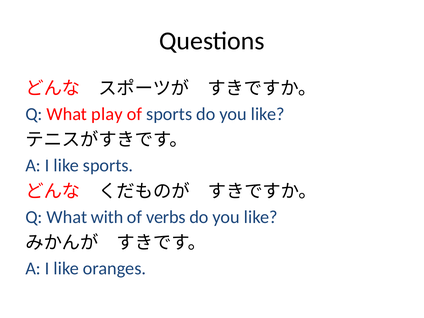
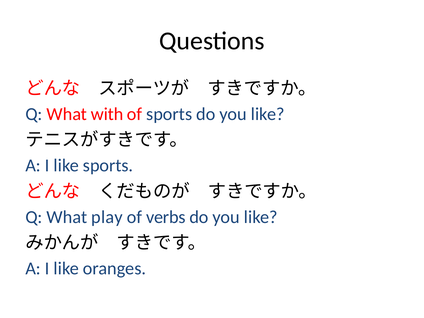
play: play -> with (107, 114)
with: with -> play (107, 217)
